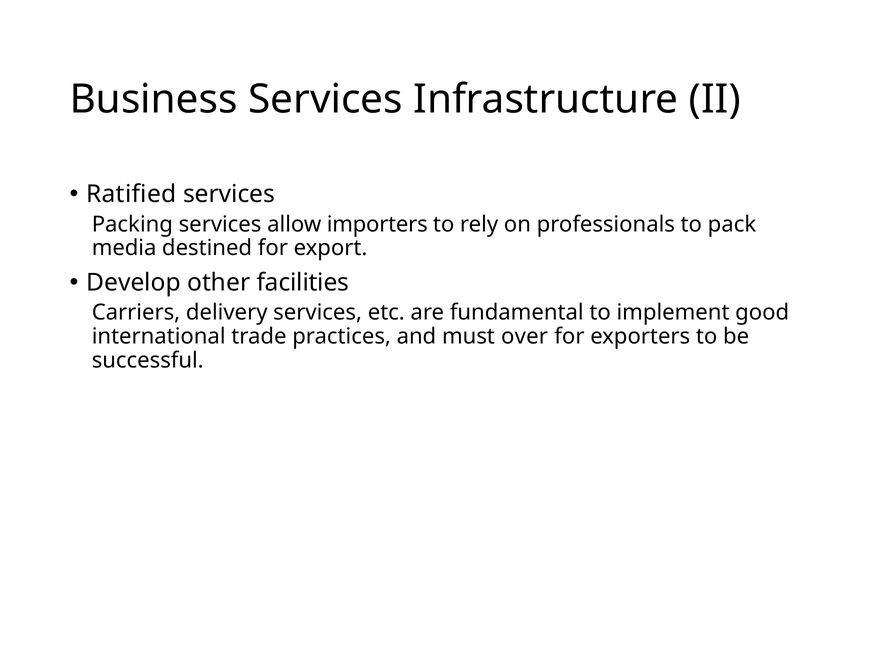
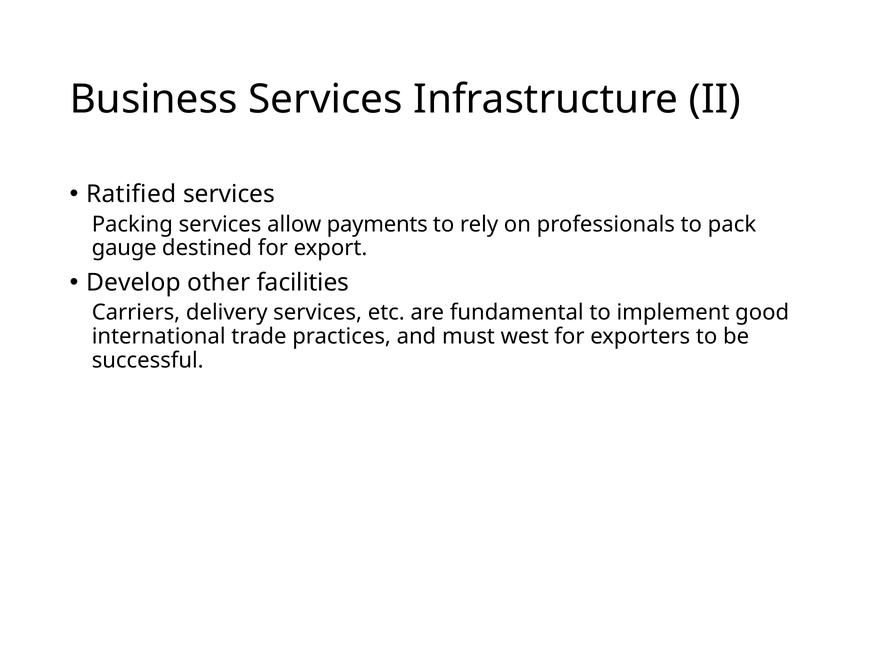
importers: importers -> payments (377, 224)
media: media -> gauge (124, 248)
over: over -> west (525, 336)
